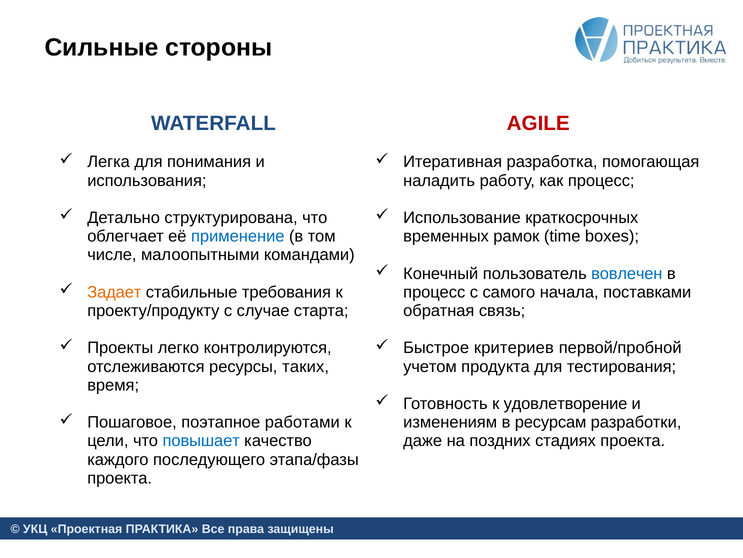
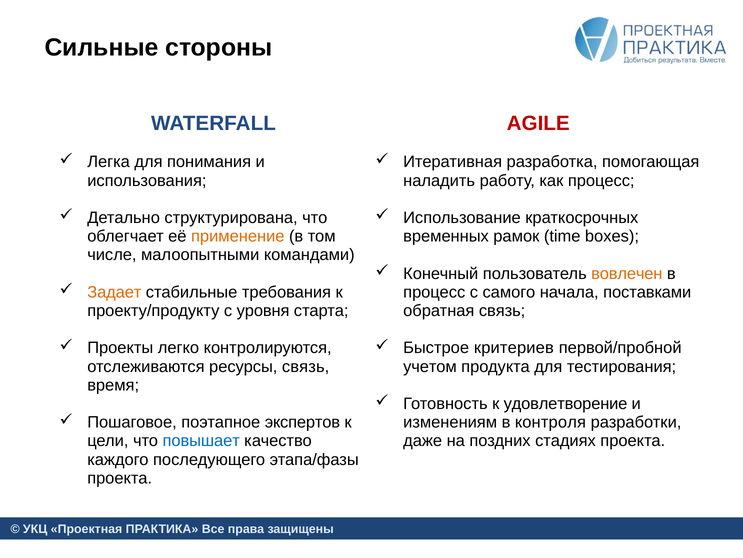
применение colour: blue -> orange (238, 236)
вовлечен colour: blue -> orange (627, 273)
случае: случае -> уровня (263, 310)
ресурсы таких: таких -> связь (306, 366)
работами: работами -> экспертов (302, 422)
ресурсам: ресурсам -> контроля (550, 422)
